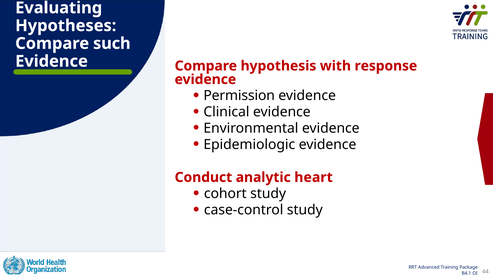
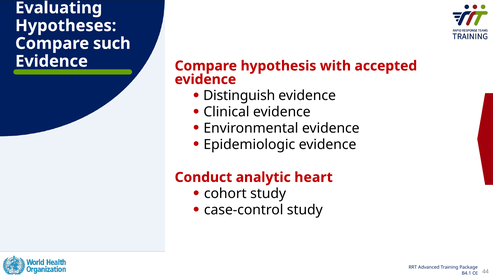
response: response -> accepted (386, 66)
Permission: Permission -> Distinguish (239, 95)
